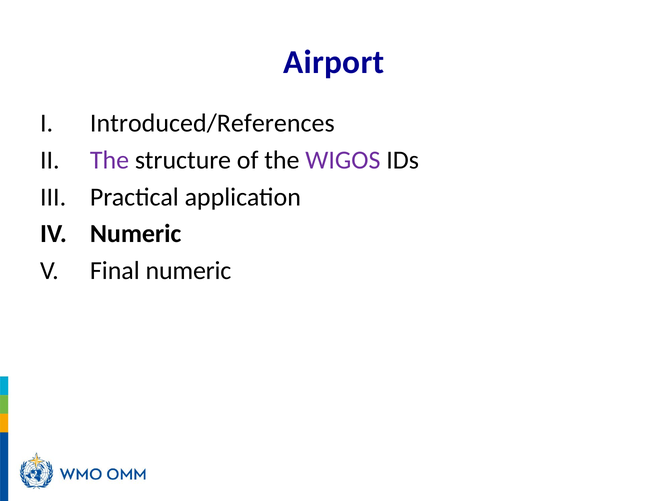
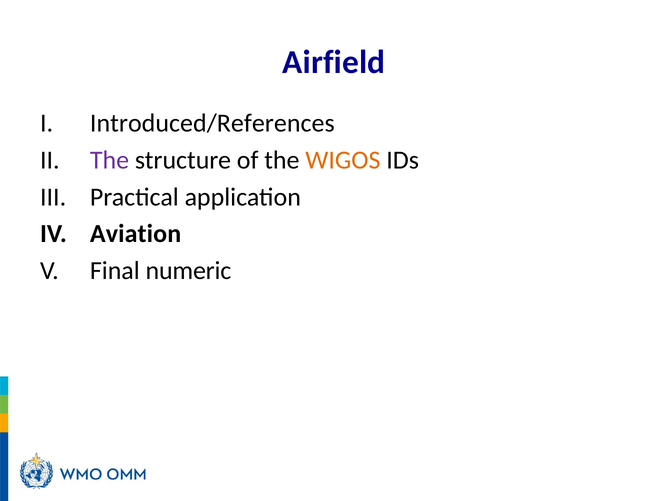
Airport: Airport -> Airfield (334, 62)
WIGOS colour: purple -> orange (343, 160)
Numeric: Numeric -> Aviation (136, 234)
